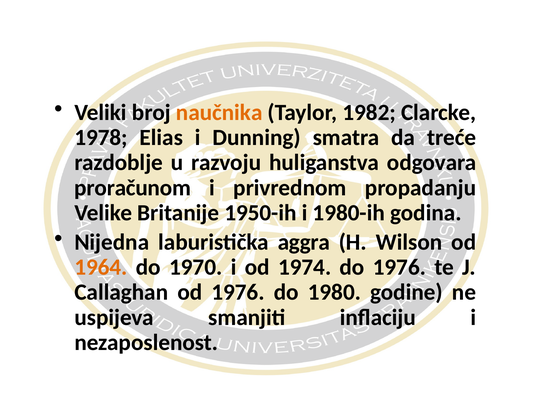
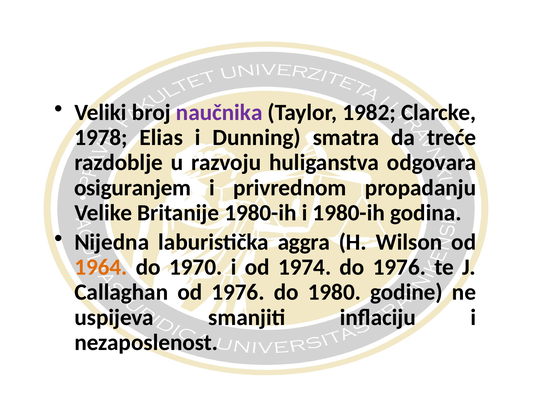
naučnika colour: orange -> purple (219, 113)
proračunom: proračunom -> osiguranjem (133, 188)
Britanije 1950-ih: 1950-ih -> 1980-ih (260, 213)
